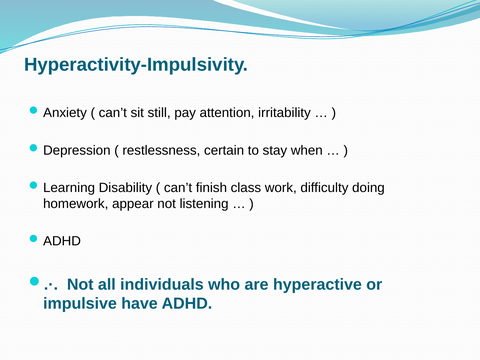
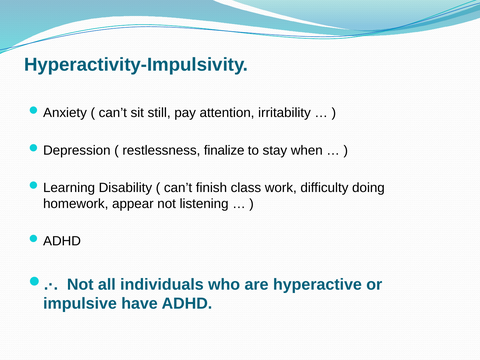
certain: certain -> finalize (224, 150)
